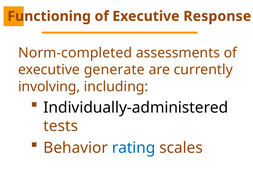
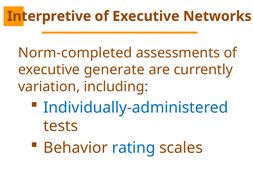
Functioning: Functioning -> Interpretive (49, 16)
Response: Response -> Networks (217, 16)
involving: involving -> variation (49, 86)
Individually-administered colour: black -> blue (136, 107)
